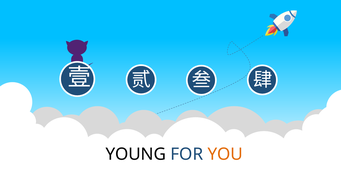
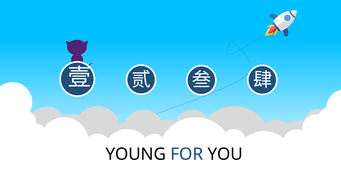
YOU colour: orange -> black (225, 154)
